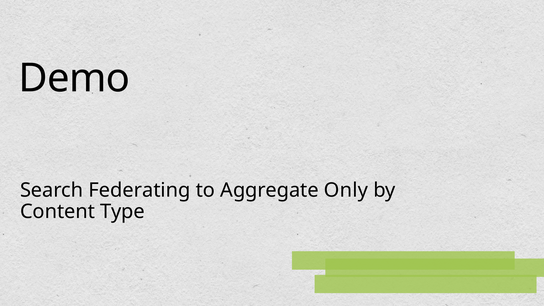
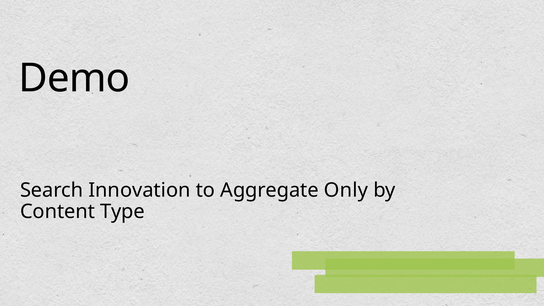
Federating: Federating -> Innovation (139, 190)
